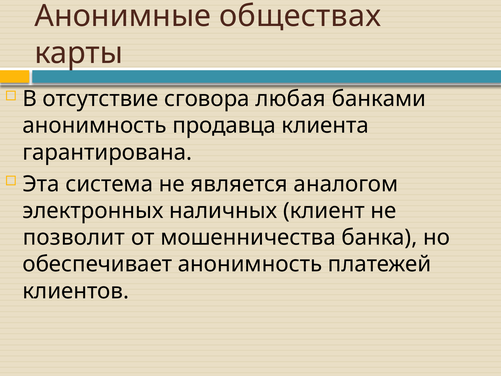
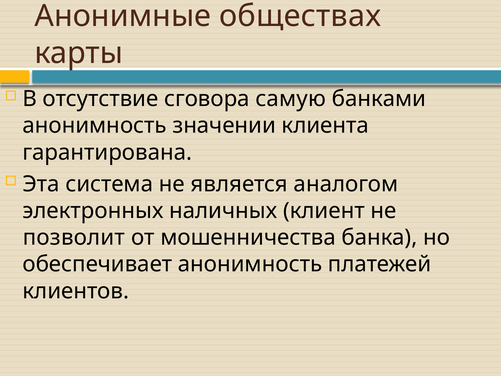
любая: любая -> самую (291, 99)
продавца: продавца -> значении (224, 125)
